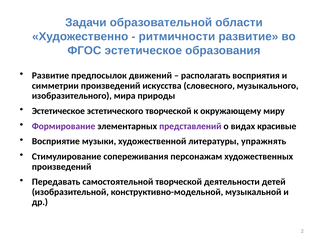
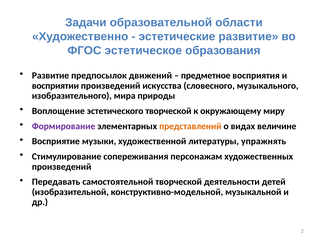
ритмичности: ритмичности -> эстетические (177, 37)
располагать: располагать -> предметное (206, 76)
симметрии: симметрии -> восприятии (55, 86)
Эстетическое: Эстетическое -> Воплощение (58, 111)
представлений colour: purple -> orange (190, 126)
красивые: красивые -> величине (277, 126)
